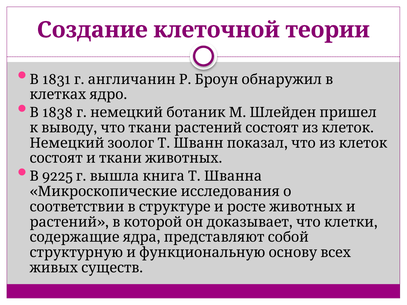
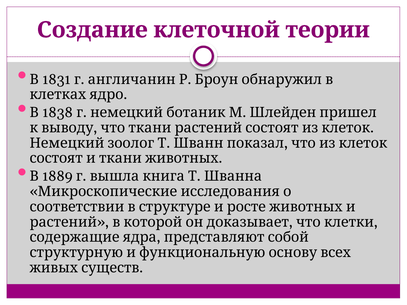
9225: 9225 -> 1889 (57, 176)
